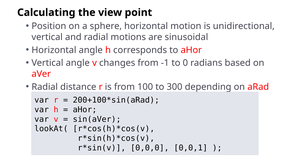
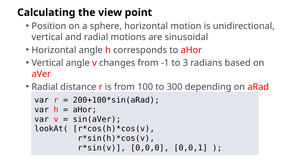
0: 0 -> 3 (185, 63)
